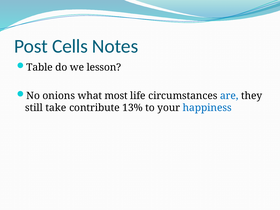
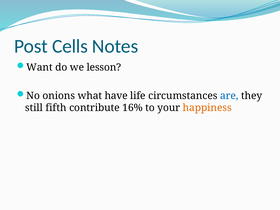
Table: Table -> Want (40, 67)
most: most -> have (116, 96)
take: take -> fifth (56, 108)
13%: 13% -> 16% (133, 108)
happiness colour: blue -> orange (207, 108)
